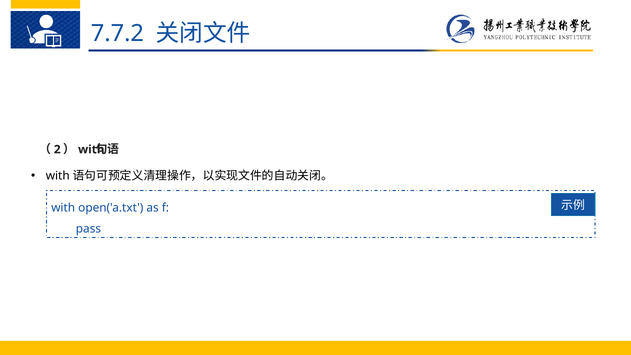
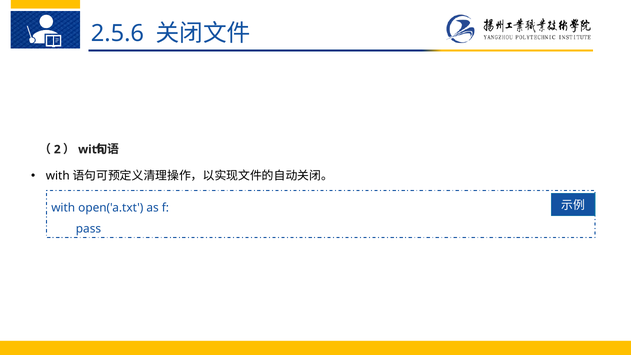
7.7.2: 7.7.2 -> 2.5.6 (117, 33)
